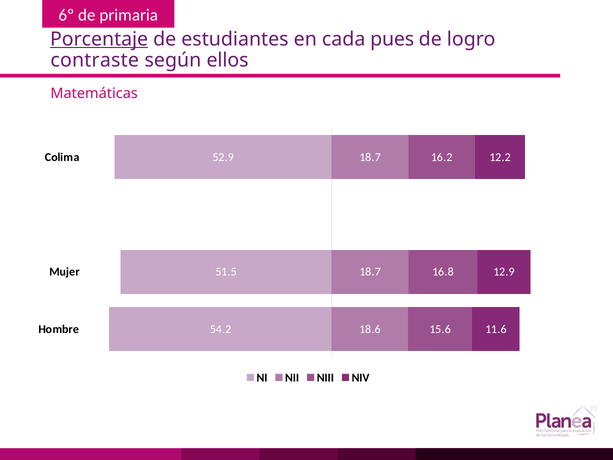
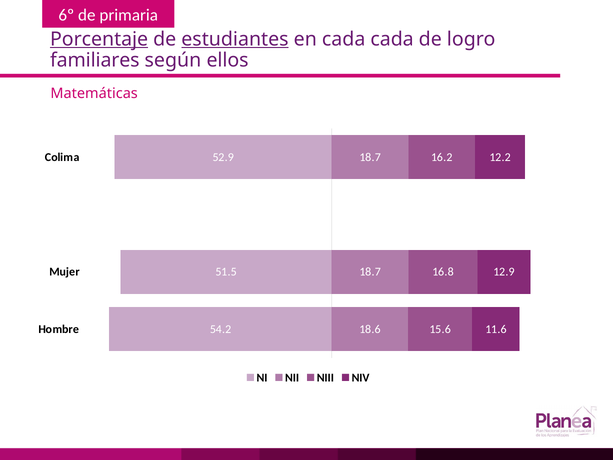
estudiantes underline: none -> present (235, 39)
cada pues: pues -> cada (392, 39)
contraste: contraste -> familiares (95, 60)
